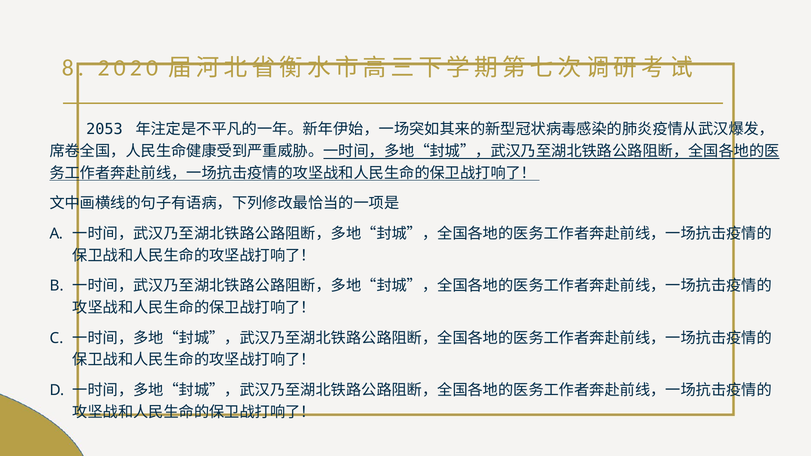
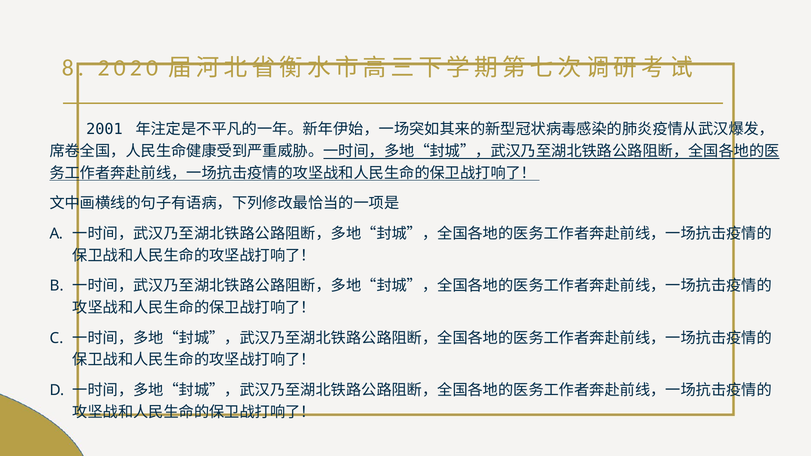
2053: 2053 -> 2001 (104, 129)
